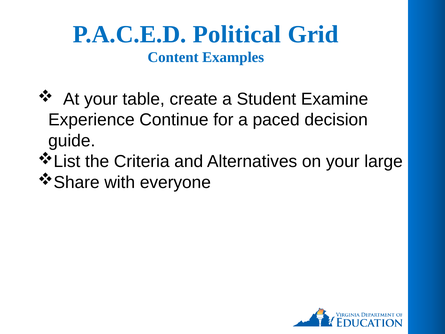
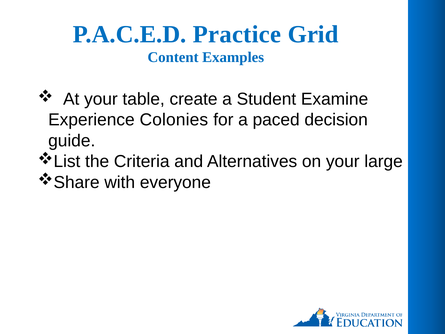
Political: Political -> Practice (237, 34)
Continue: Continue -> Colonies (174, 120)
